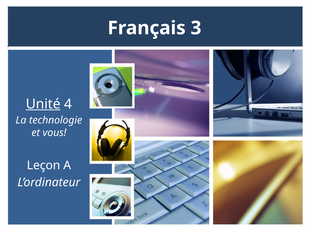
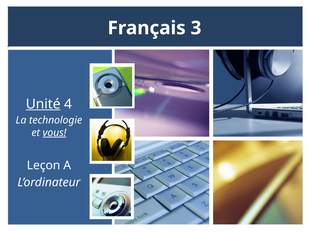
vous underline: none -> present (55, 133)
